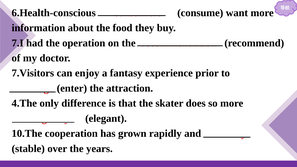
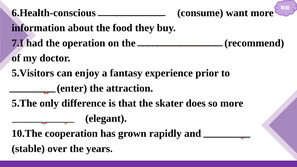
7.Visitors: 7.Visitors -> 5.Visitors (33, 73)
4.The: 4.The -> 5.The (24, 103)
